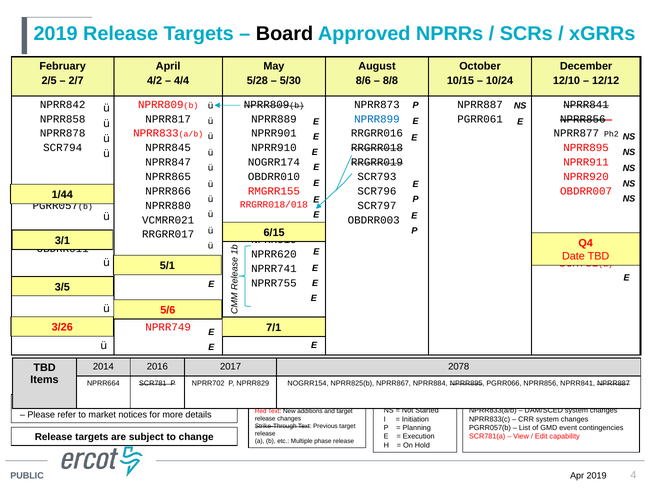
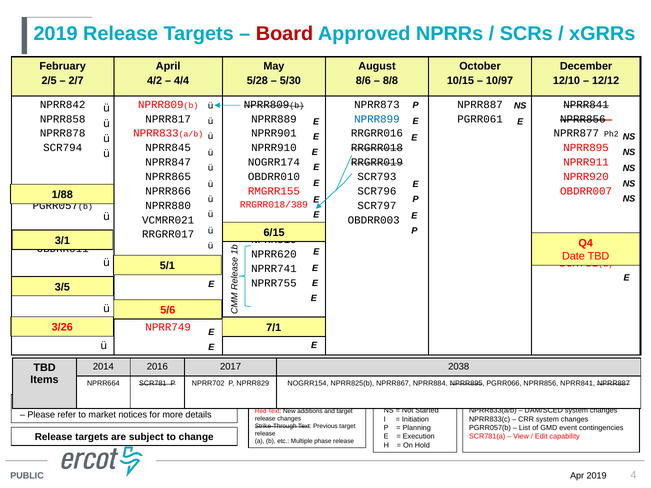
Board colour: black -> red (284, 34)
10/24: 10/24 -> 10/97 (500, 81)
1/44: 1/44 -> 1/88 (62, 195)
RRGRR018/018: RRGRR018/018 -> RRGRR018/389 (274, 205)
2078: 2078 -> 2038 (459, 367)
